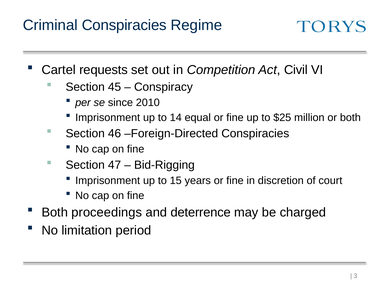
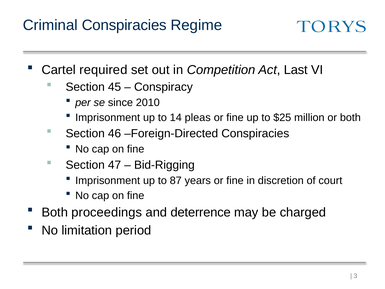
requests: requests -> required (103, 70)
Civil: Civil -> Last (296, 70)
equal: equal -> pleas (198, 117)
15: 15 -> 87 (176, 180)
